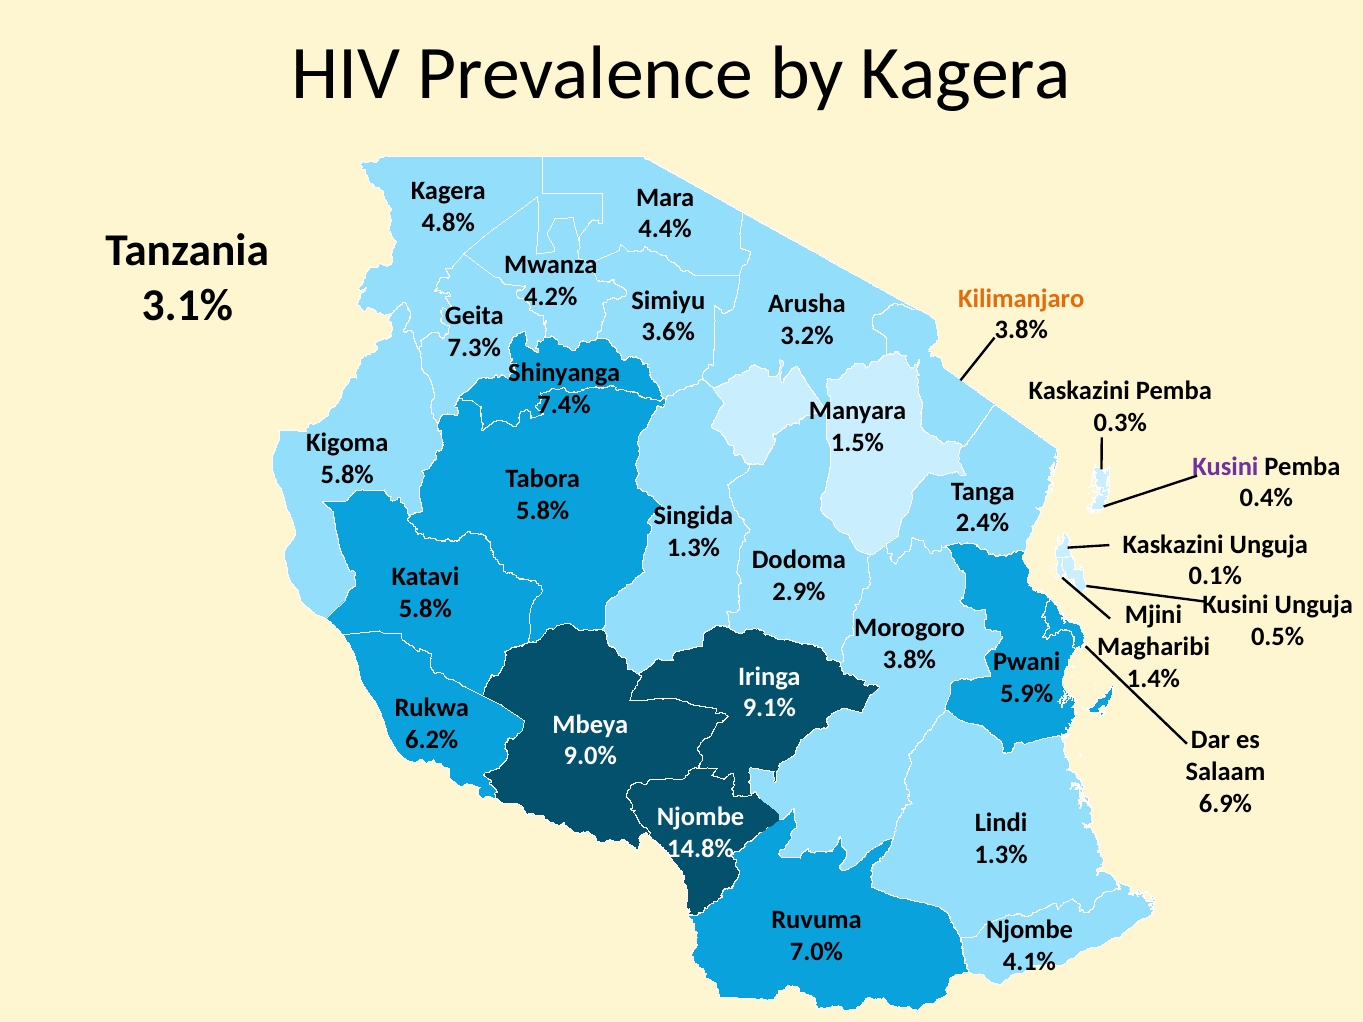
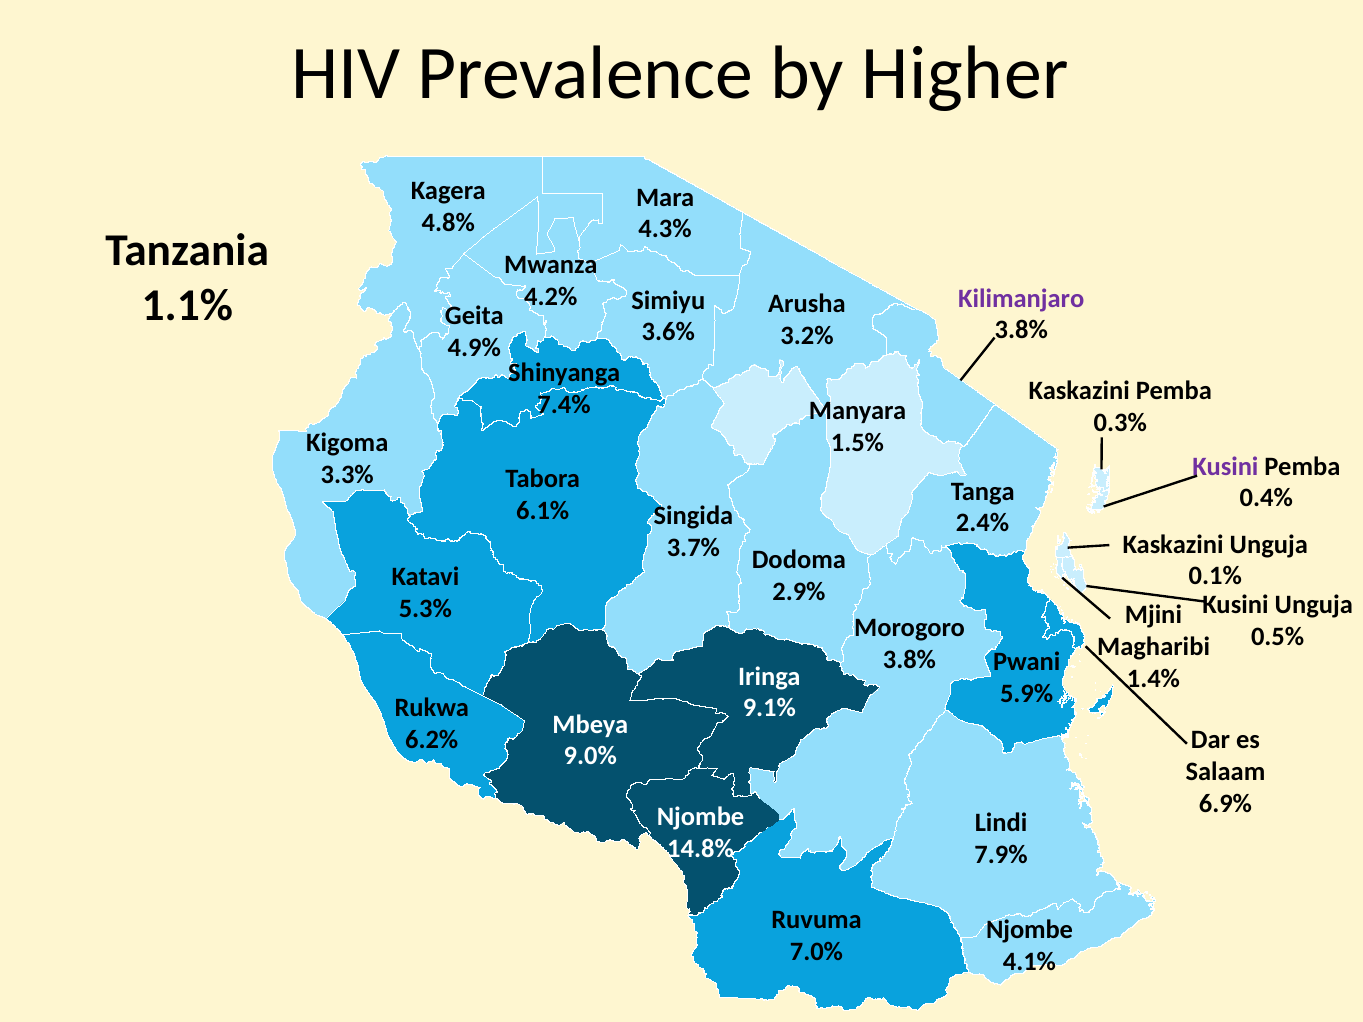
by Kagera: Kagera -> Higher (965, 73)
4.4%: 4.4% -> 4.3% (665, 229)
3.1%: 3.1% -> 1.1% (187, 305)
Kilimanjaro colour: orange -> purple (1021, 298)
7.3%: 7.3% -> 4.9% (474, 348)
5.8%: 5.8% -> 3.3% (347, 475)
5.8%: 5.8% -> 6.1% (543, 511)
1.3%: 1.3% -> 3.7% (693, 548)
5.8%: 5.8% -> 5.3% (425, 609)
1.3%: 1.3% -> 7.9% (1001, 855)
